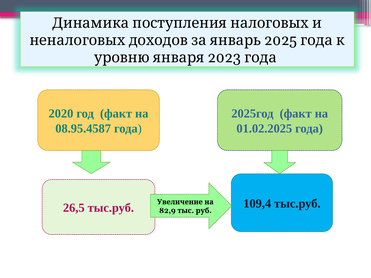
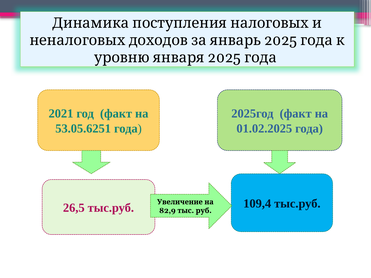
2023: 2023 -> 2025 (224, 58)
2020: 2020 -> 2021 (61, 114)
08.95.4587: 08.95.4587 -> 53.05.6251 (83, 129)
